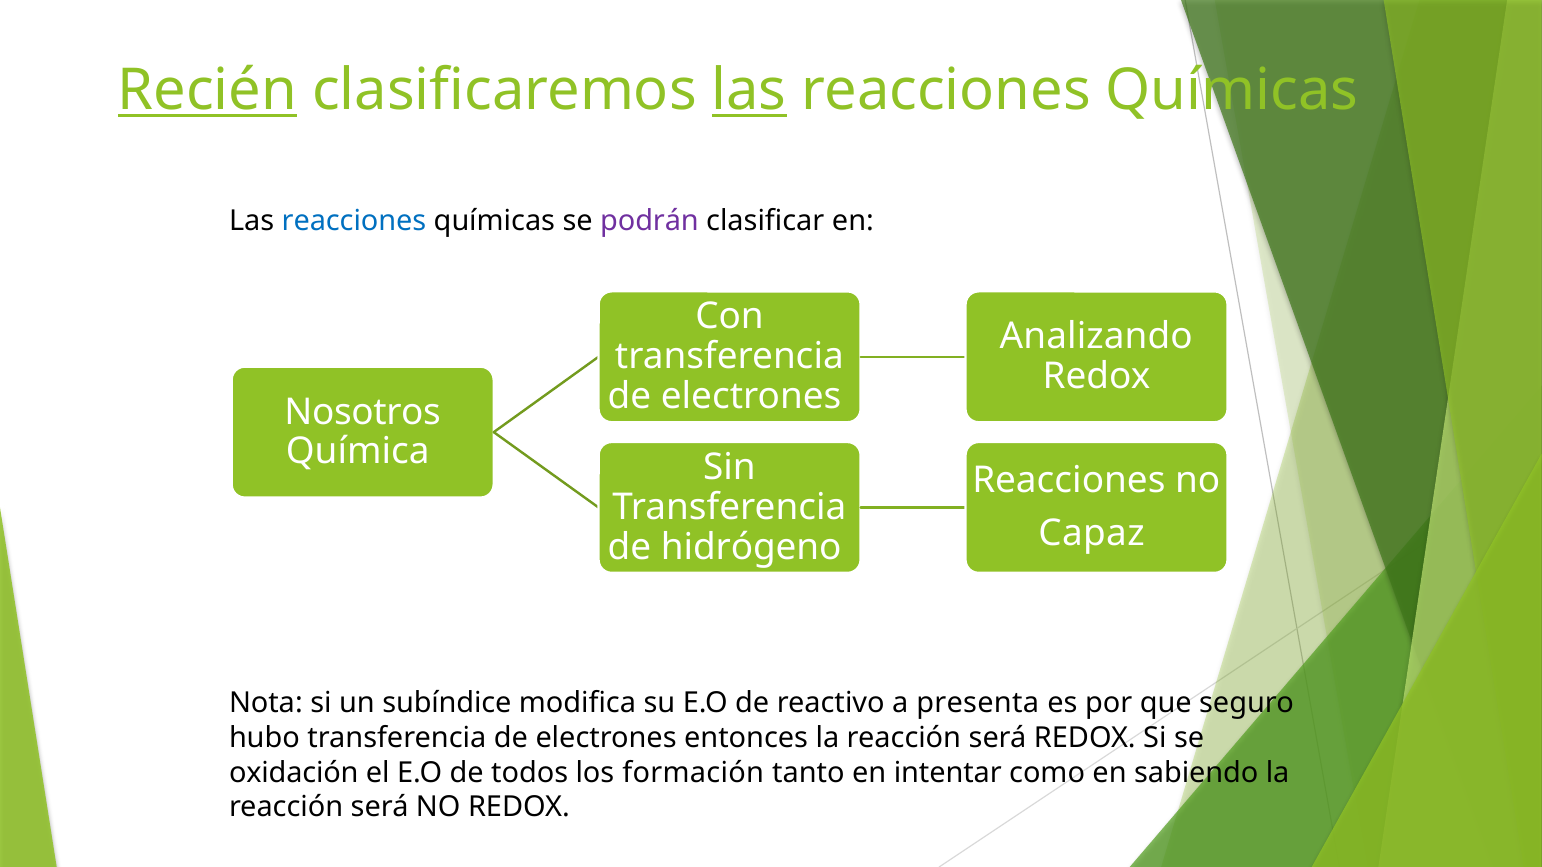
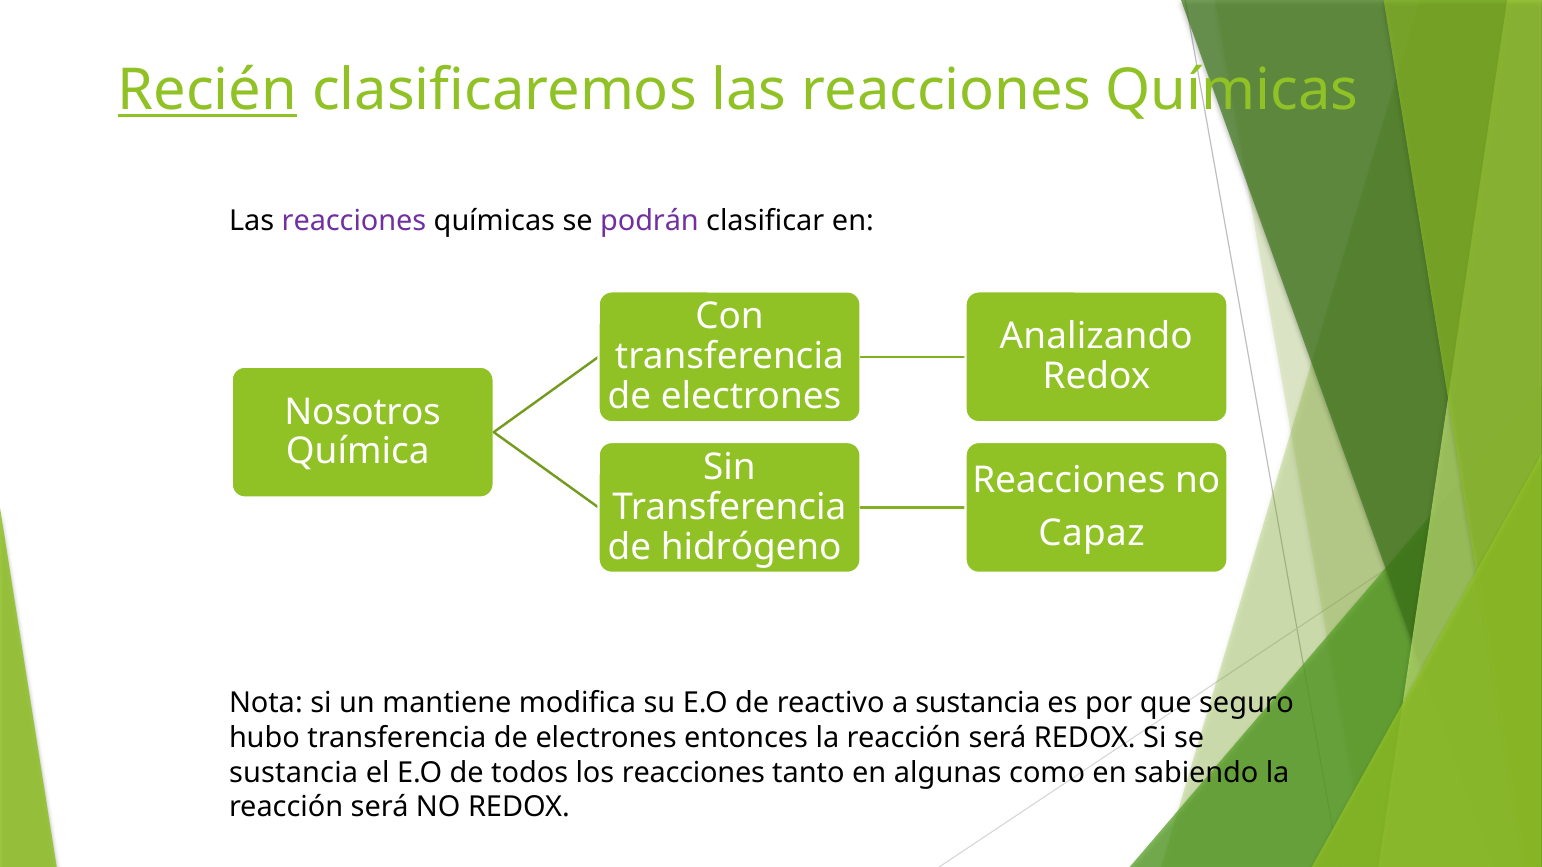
las underline: present -> none (749, 91)
reacciones colour: blue -> purple (354, 221)
subíndice: subíndice -> mantiene (447, 704)
a presenta: presenta -> sustancia (978, 704)
oxidación: oxidación -> sustancia (294, 773)
los formación: formación -> reacciones (693, 773)
intentar: intentar -> algunas (948, 773)
